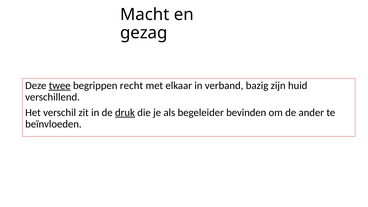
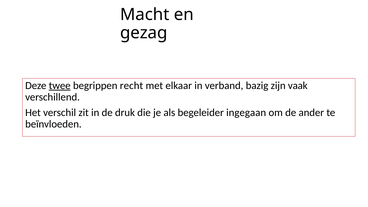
huid: huid -> vaak (298, 86)
druk underline: present -> none (125, 112)
bevinden: bevinden -> ingegaan (246, 112)
